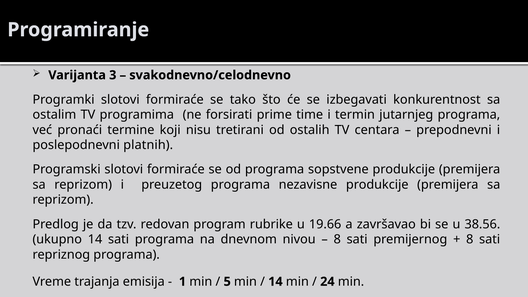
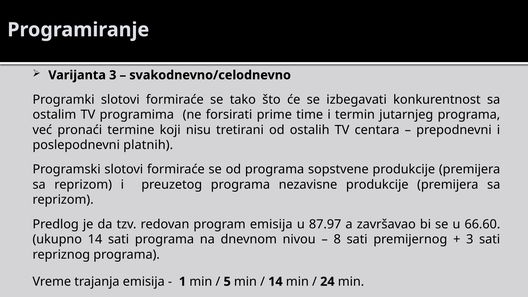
program rubrike: rubrike -> emisija (271, 224)
19.66: 19.66 -> 87.97 (325, 224)
38.56: 38.56 -> 66.60 (482, 224)
8: 8 -> 3 (470, 239)
